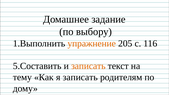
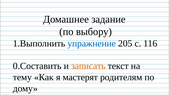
упражнение colour: orange -> blue (92, 43)
5.Составить: 5.Составить -> 0.Составить (37, 66)
я записать: записать -> мастерят (80, 77)
